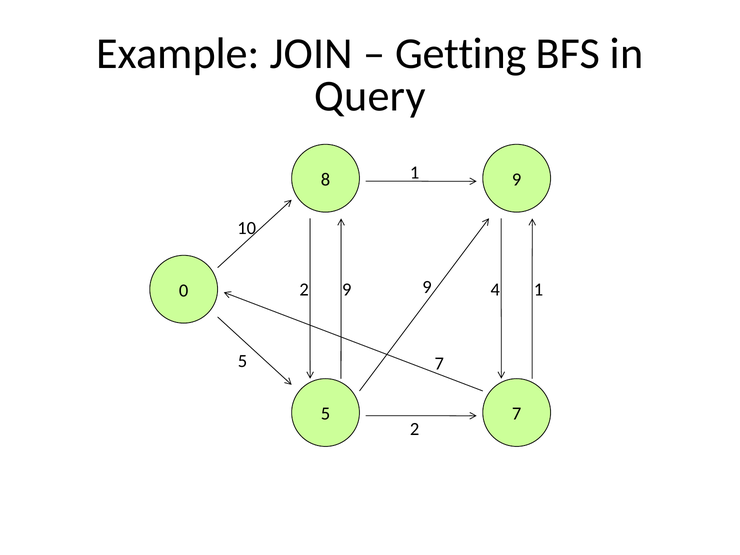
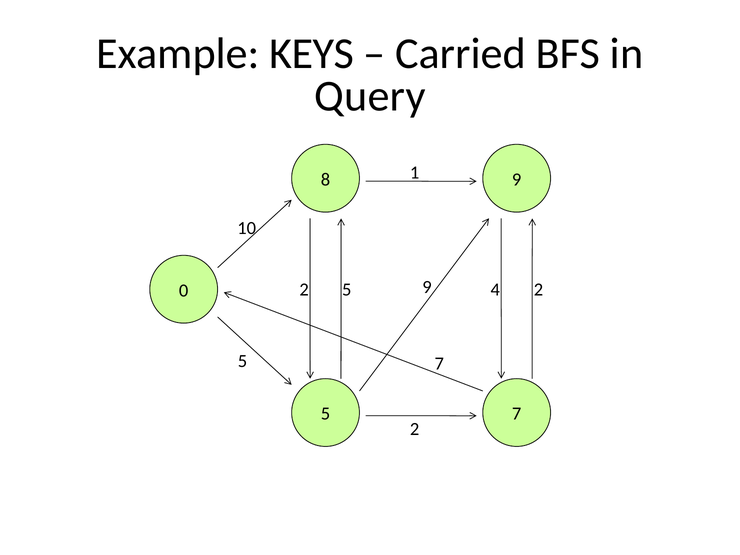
JOIN: JOIN -> KEYS (312, 54)
Getting: Getting -> Carried (461, 54)
2 9: 9 -> 5 (347, 290)
4 1: 1 -> 2 (538, 290)
